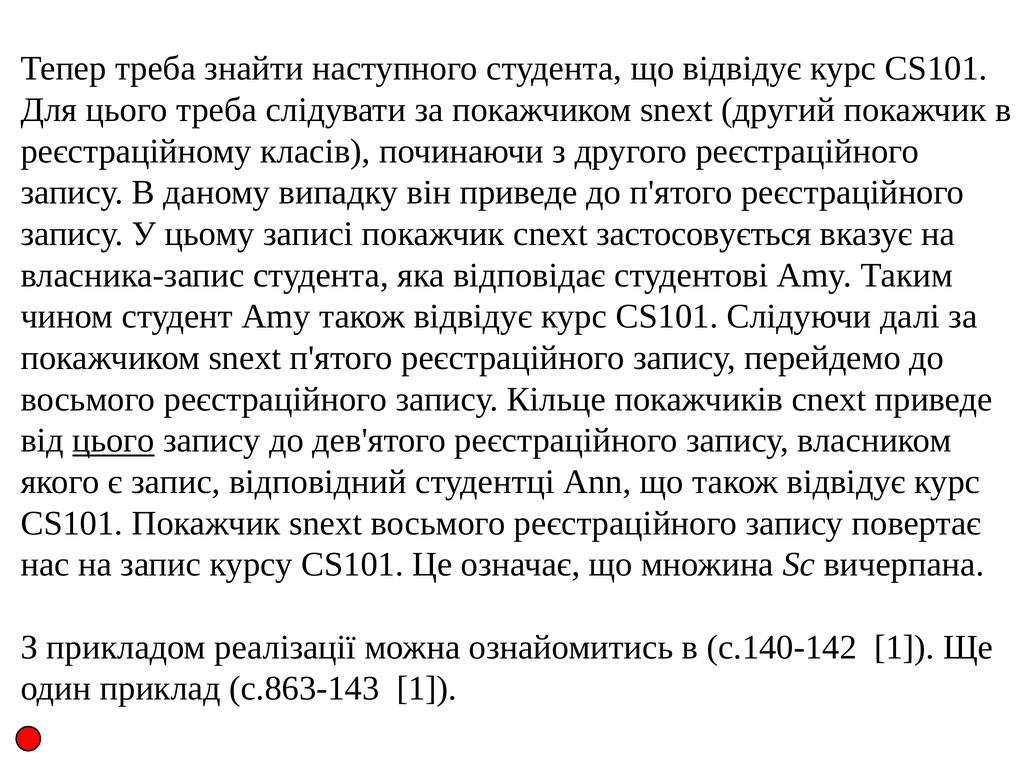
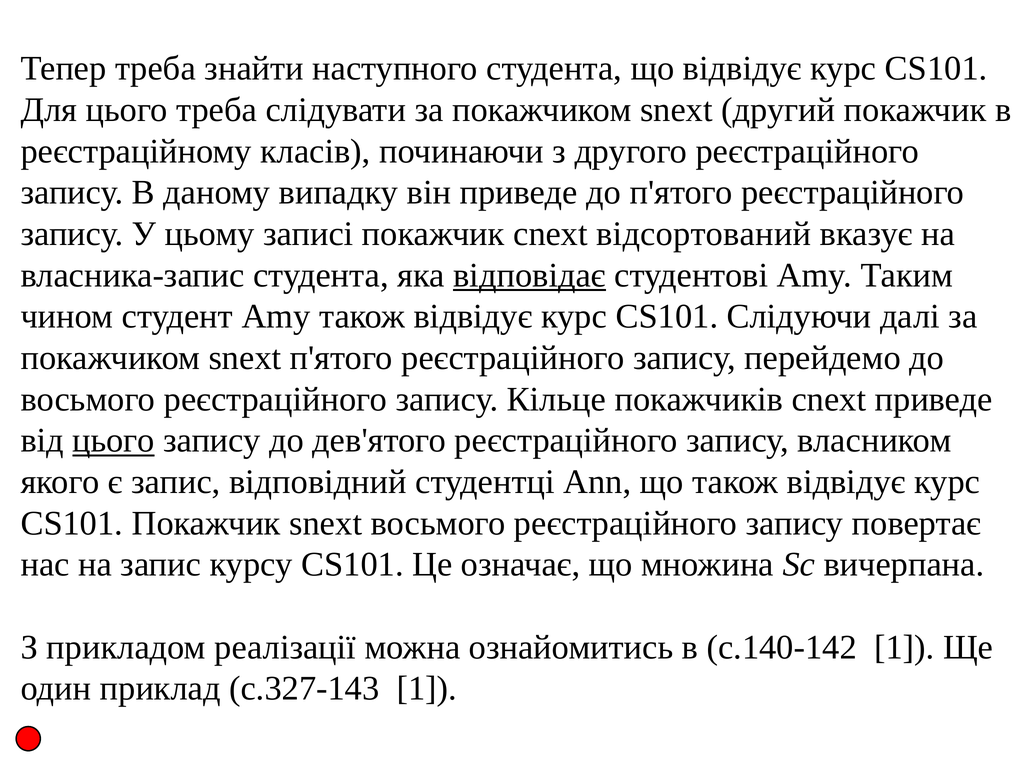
застосовується: застосовується -> відсортований (704, 234)
відповідає underline: none -> present (529, 275)
с.863-143: с.863-143 -> с.327-143 (304, 689)
